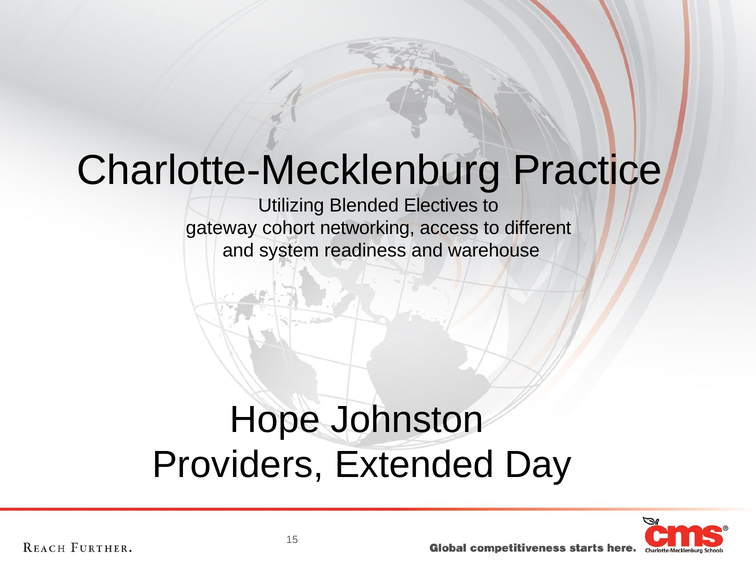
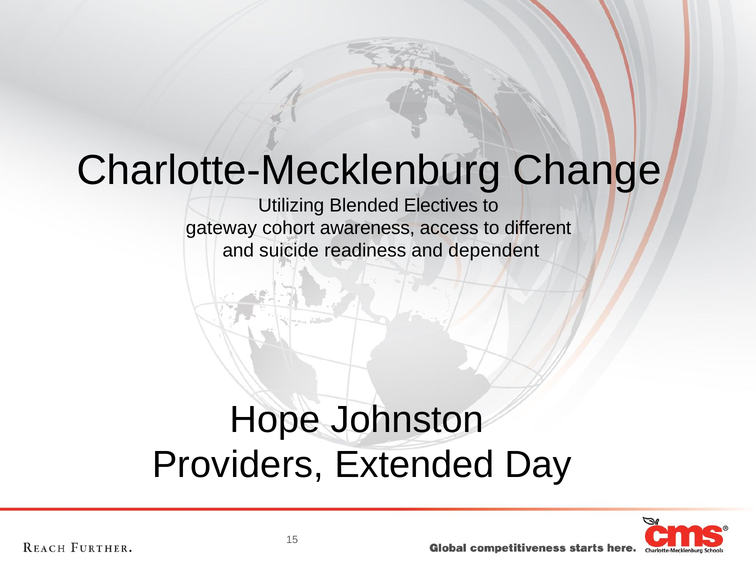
Practice: Practice -> Change (587, 170)
networking: networking -> awareness (367, 228)
system: system -> suicide (289, 251)
warehouse: warehouse -> dependent (494, 251)
